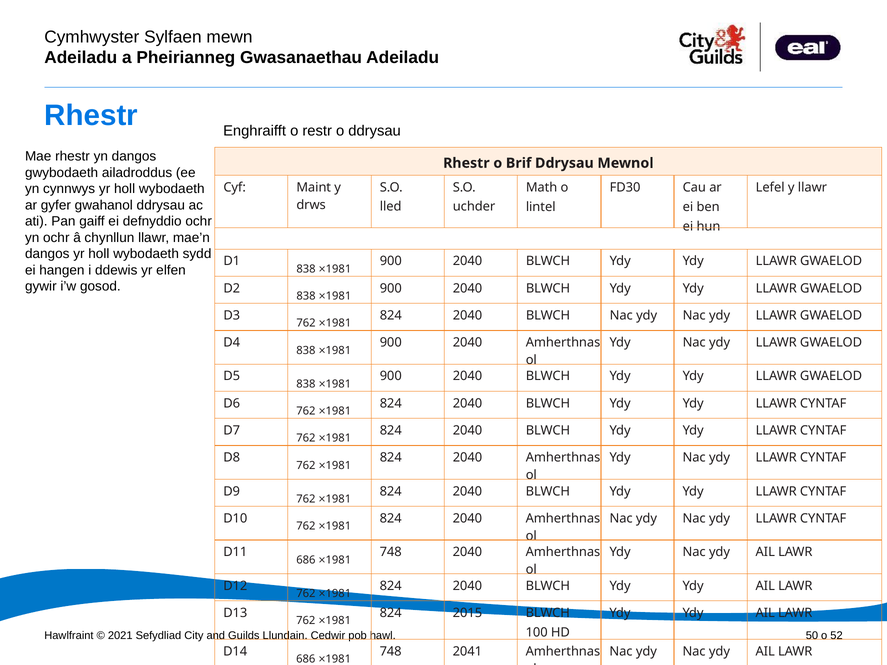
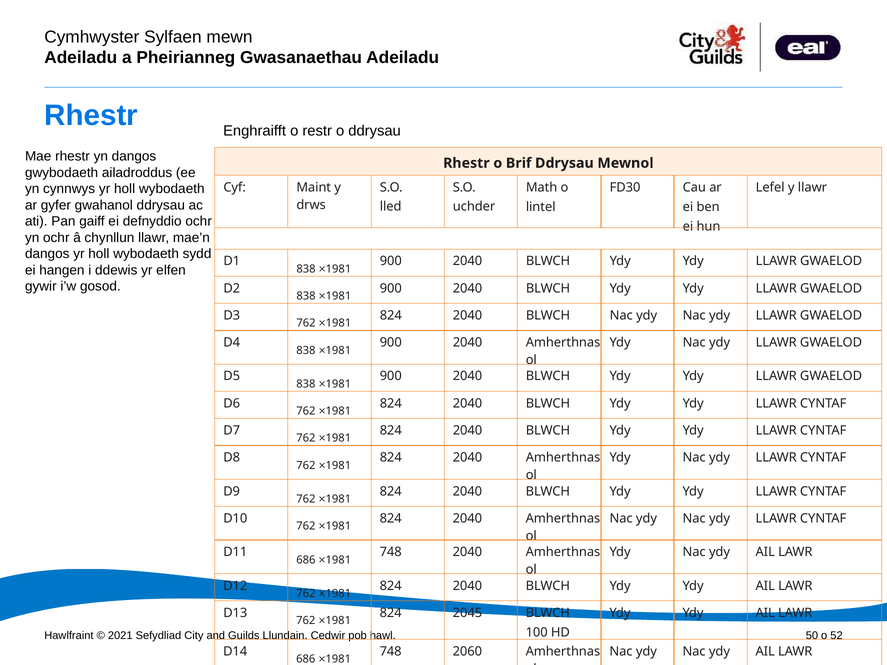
2015: 2015 -> 2045 (467, 613)
2041: 2041 -> 2060 (467, 652)
